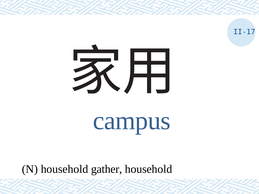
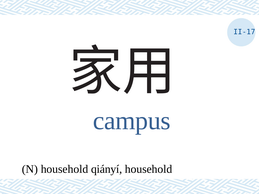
gather: gather -> qiányí (107, 169)
